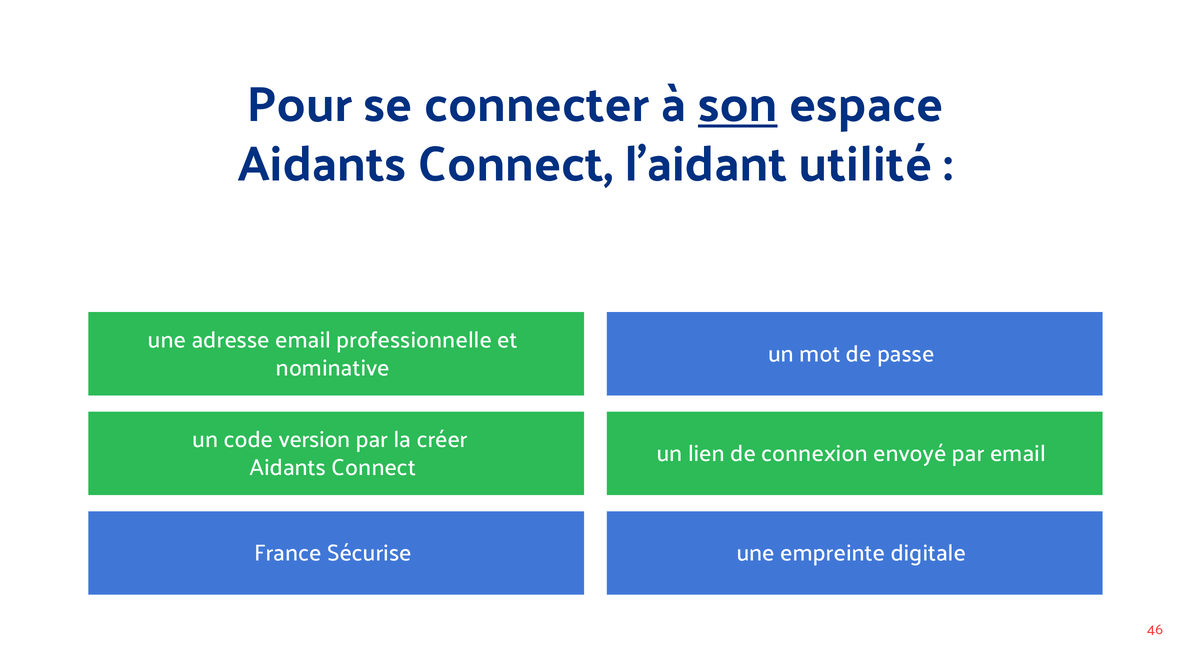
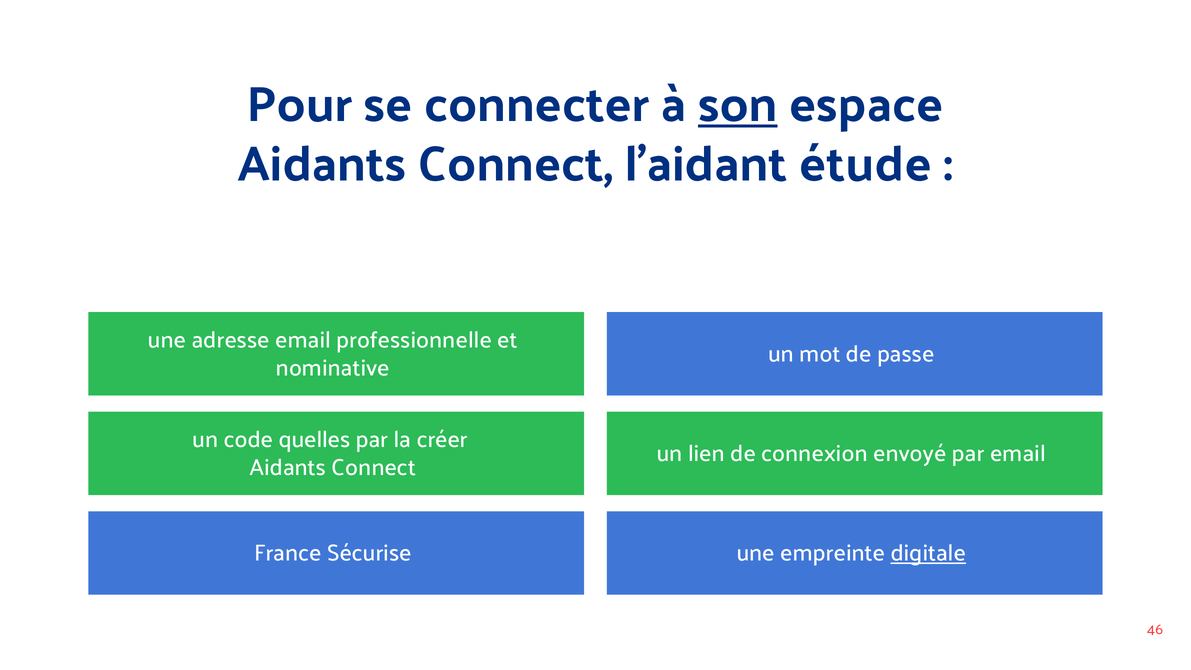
utilité: utilité -> étude (865, 164)
version: version -> quelles (315, 440)
digitale underline: none -> present (928, 553)
